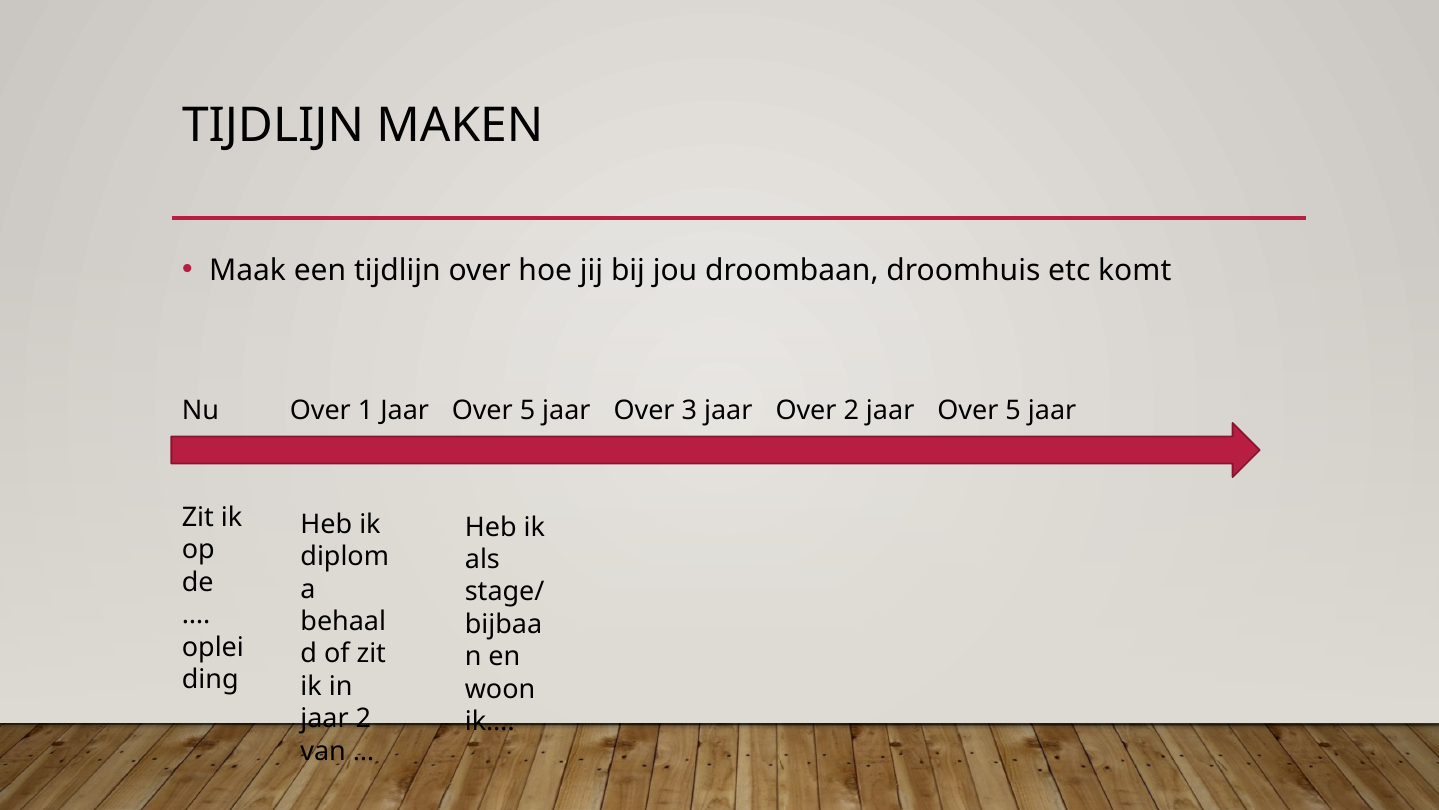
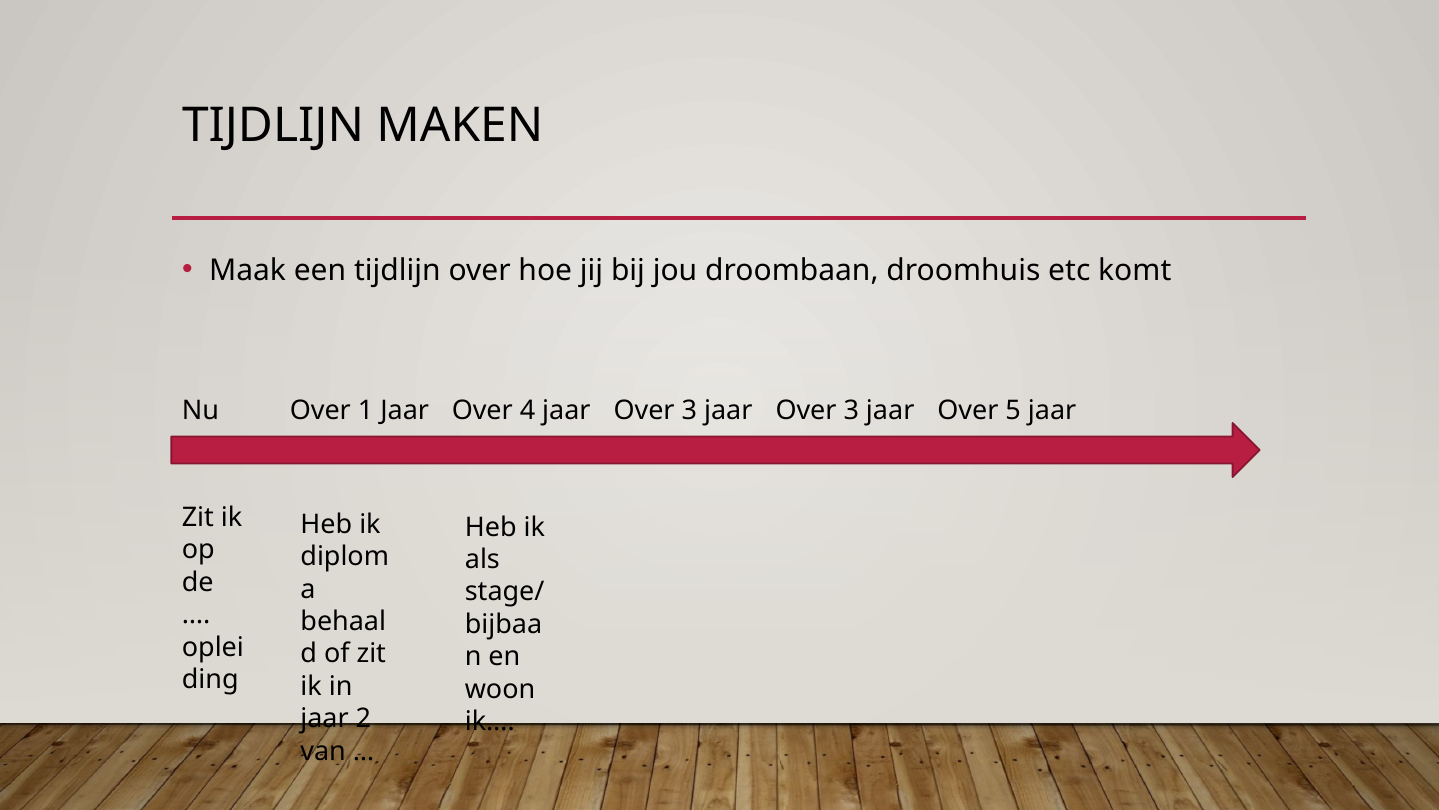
1 Jaar Over 5: 5 -> 4 (527, 410)
3 jaar Over 2: 2 -> 3 (851, 410)
